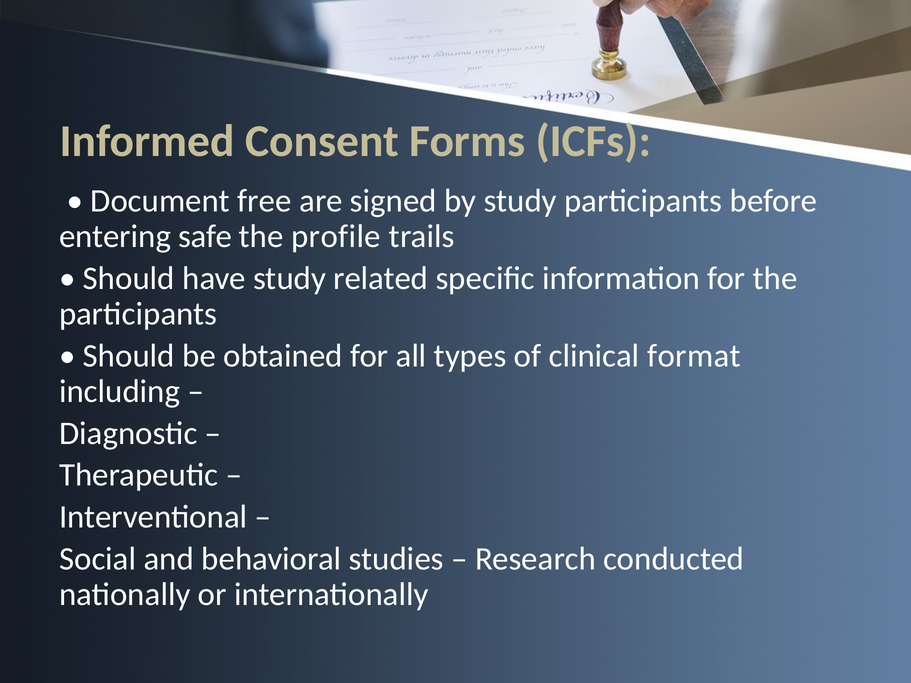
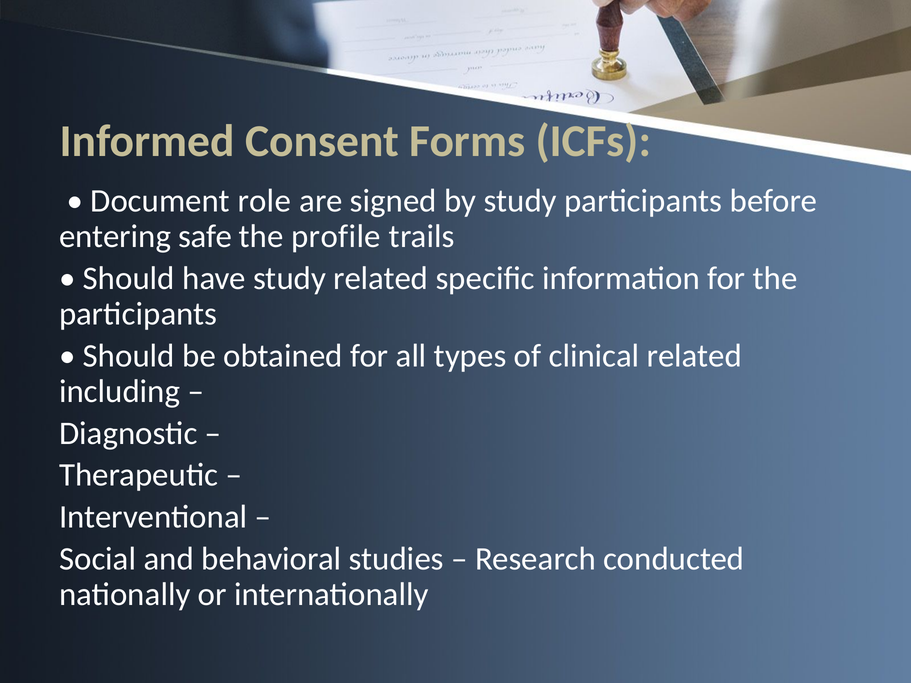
free: free -> role (264, 201)
clinical format: format -> related (694, 356)
